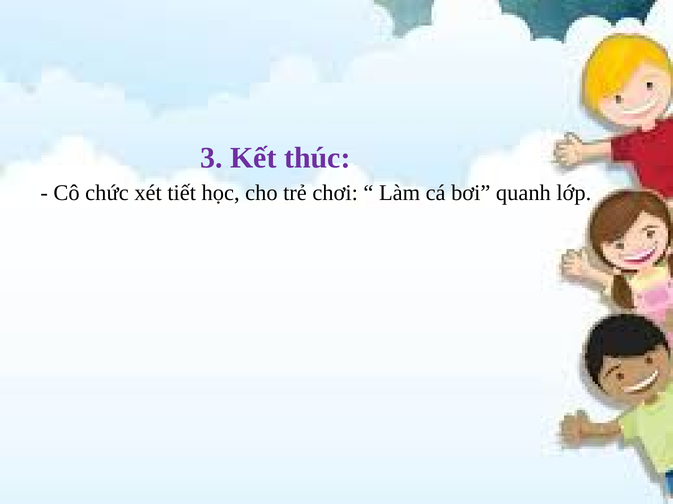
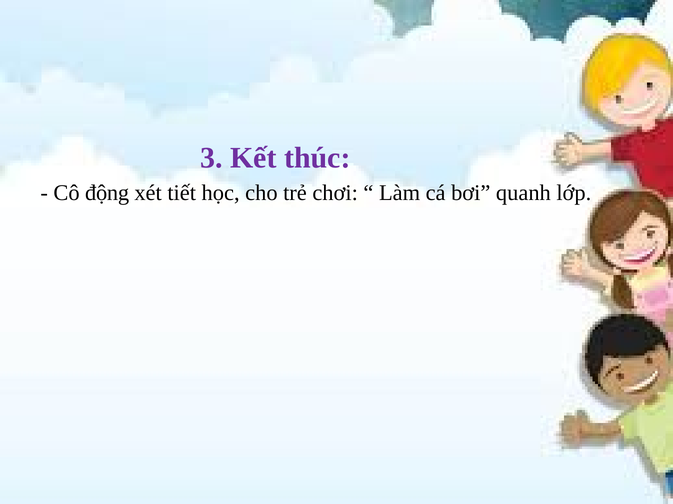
chức: chức -> động (107, 193)
